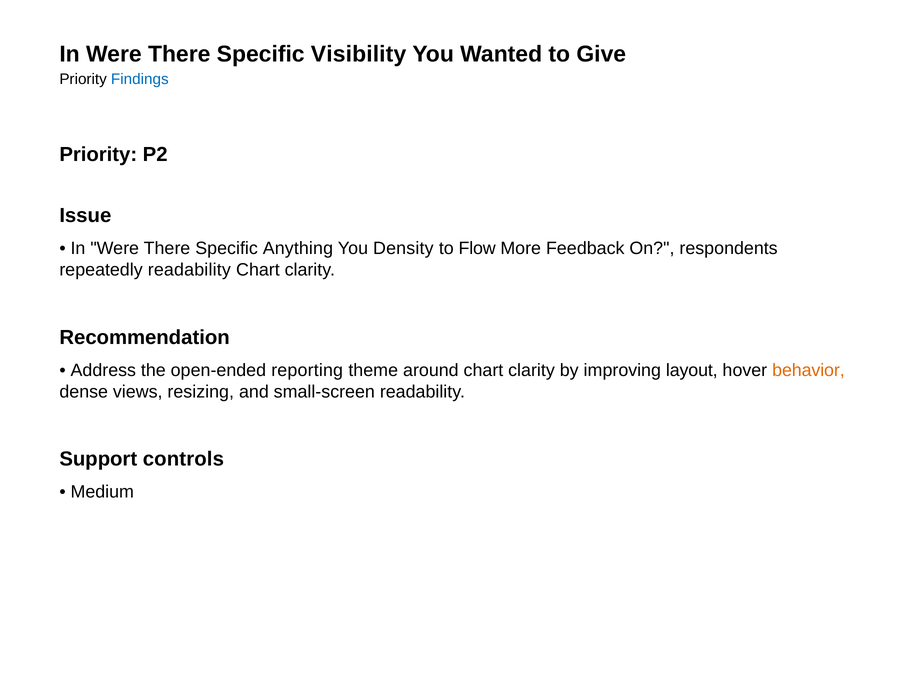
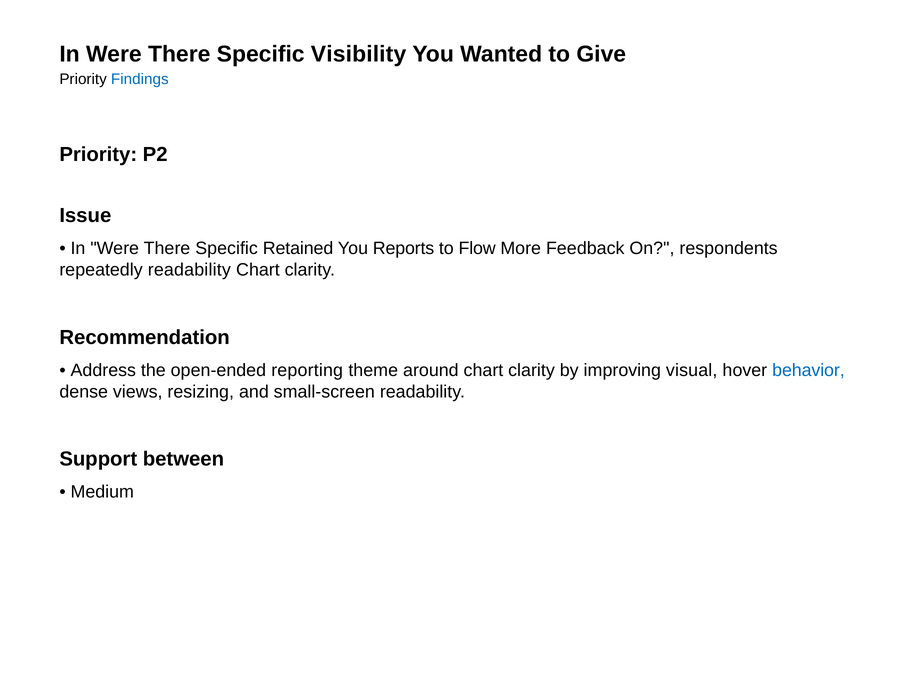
Anything: Anything -> Retained (298, 248)
Density: Density -> Reports (404, 248)
layout: layout -> visual (692, 370)
behavior colour: orange -> blue (808, 370)
controls: controls -> between (183, 459)
